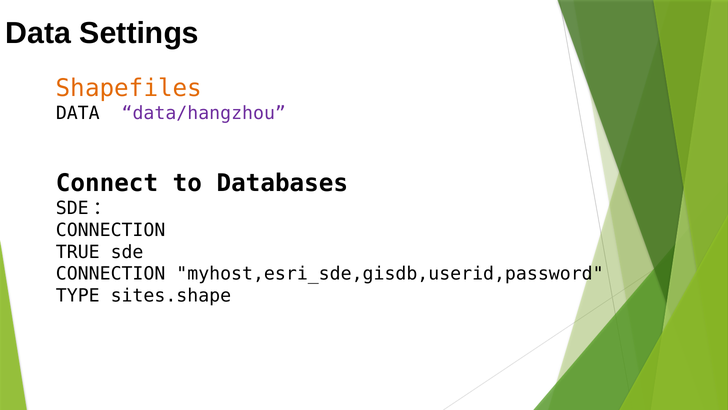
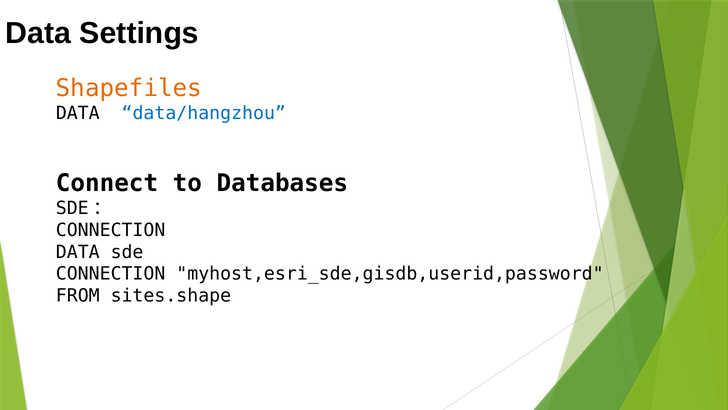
data/hangzhou colour: purple -> blue (204, 113)
TRUE: TRUE -> DATA (78, 252)
TYPE: TYPE -> FROM (78, 295)
